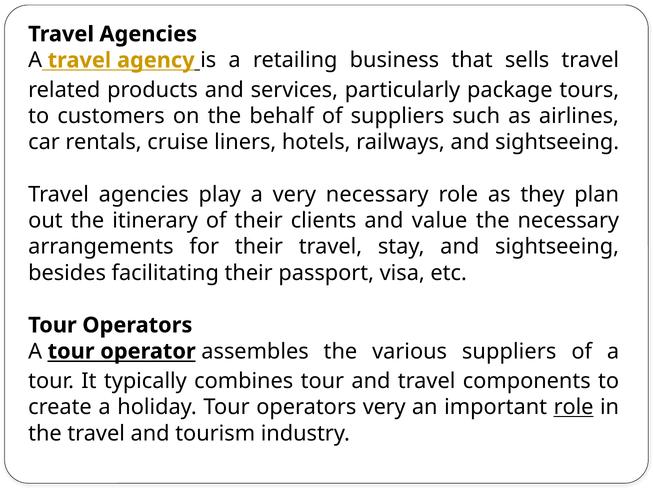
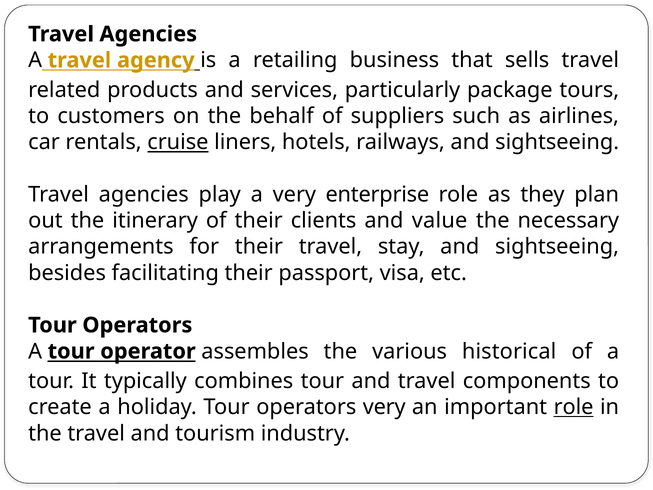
cruise underline: none -> present (178, 142)
very necessary: necessary -> enterprise (377, 194)
various suppliers: suppliers -> historical (509, 351)
